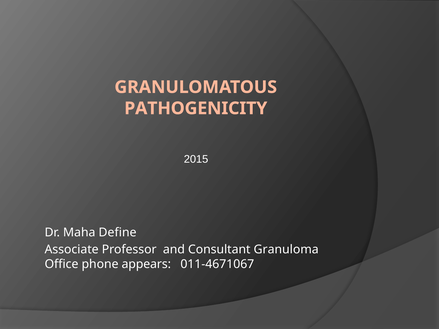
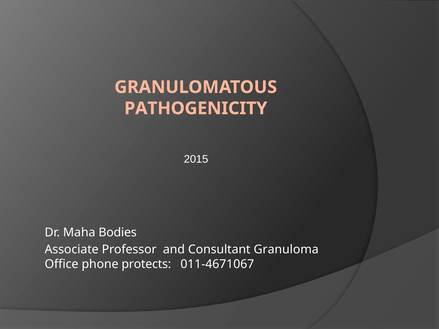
Define: Define -> Bodies (118, 233)
appears: appears -> protects (146, 264)
